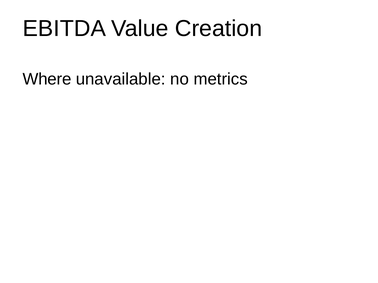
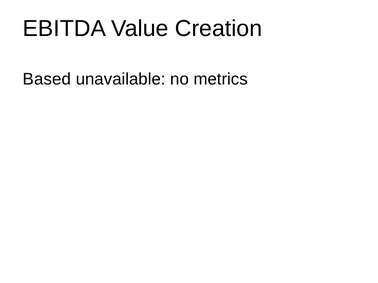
Where: Where -> Based (47, 79)
